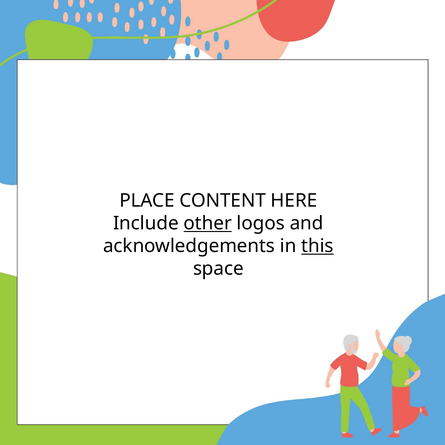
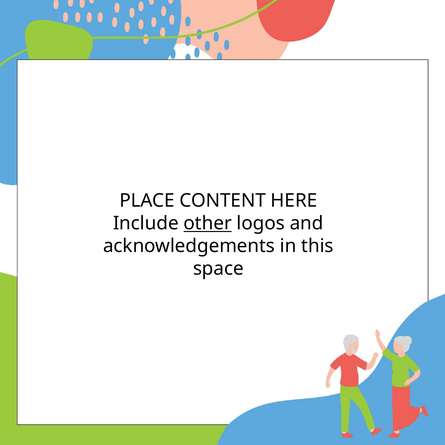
this underline: present -> none (317, 246)
